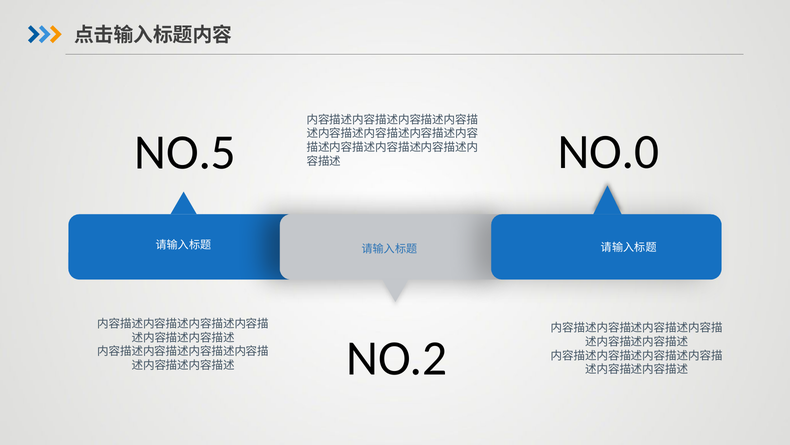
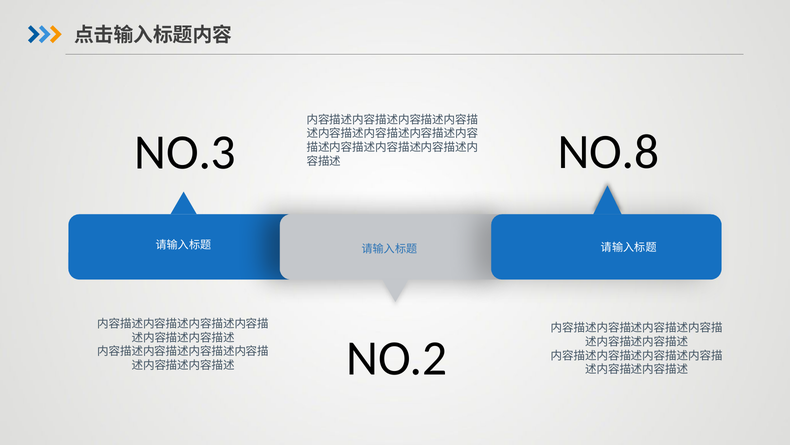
NO.0: NO.0 -> NO.8 (608, 152)
NO.5: NO.5 -> NO.3 (185, 152)
